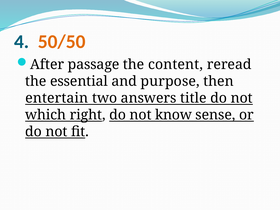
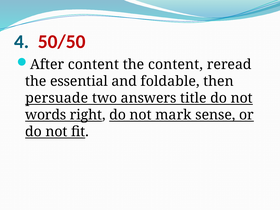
50/50 colour: orange -> red (62, 42)
After passage: passage -> content (93, 64)
purpose: purpose -> foldable (170, 81)
entertain: entertain -> persuade (57, 98)
which: which -> words (46, 115)
know: know -> mark (173, 115)
